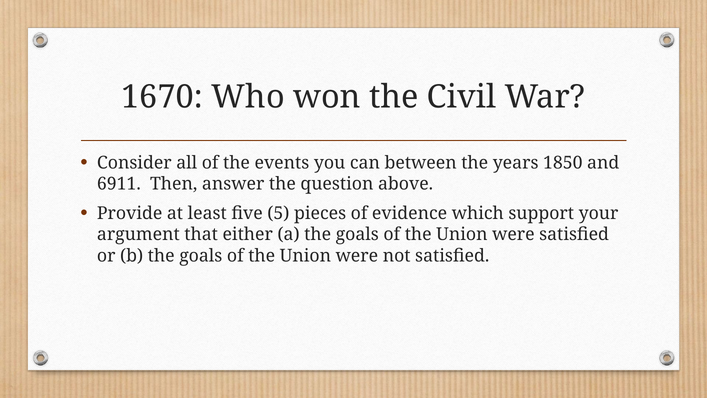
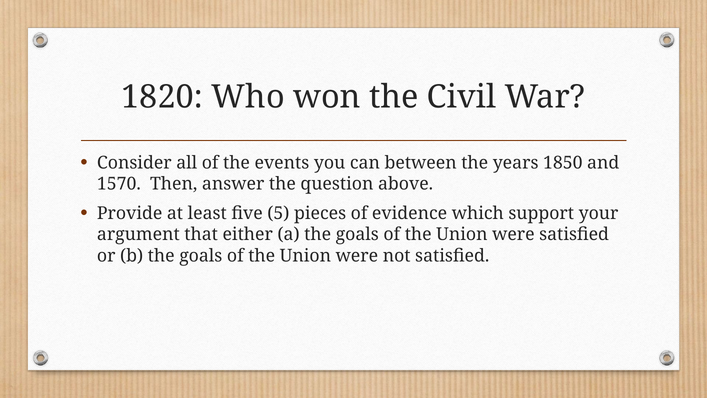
1670: 1670 -> 1820 (162, 97)
6911: 6911 -> 1570 (119, 184)
